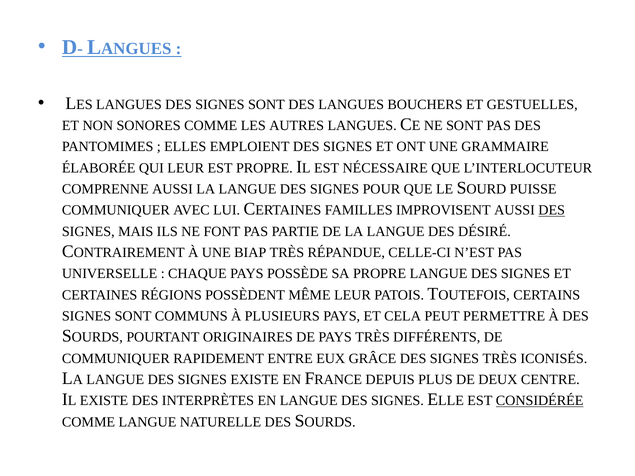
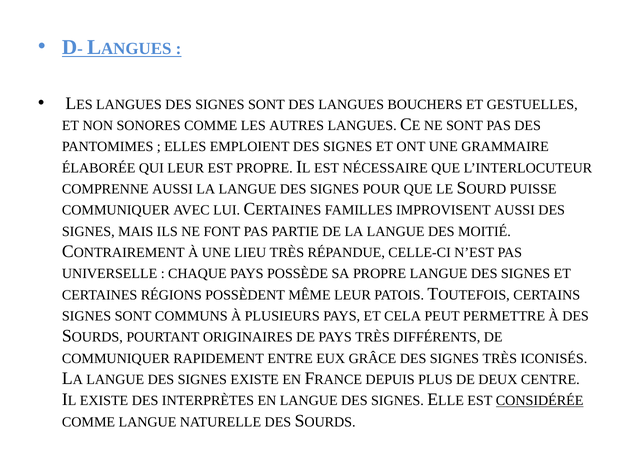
DES underline: present -> none (552, 210)
DÉSIRÉ: DÉSIRÉ -> MOITIÉ (484, 232)
BIAP: BIAP -> LIEU (250, 253)
